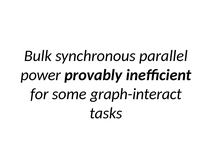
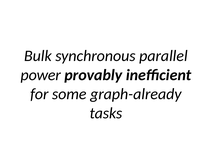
graph-interact: graph-interact -> graph-already (136, 94)
